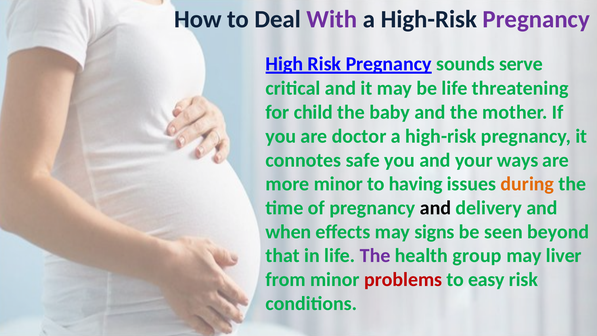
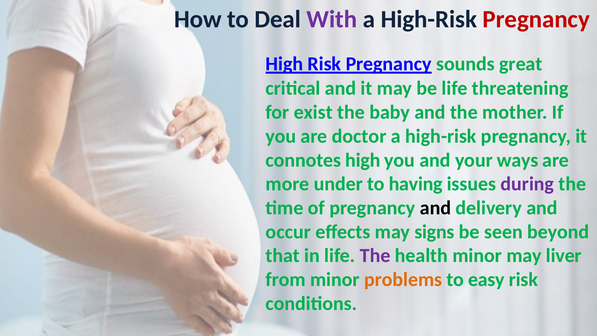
Pregnancy colour: purple -> red (536, 19)
serve: serve -> great (521, 64)
child: child -> exist (313, 112)
connotes safe: safe -> high (363, 160)
more minor: minor -> under (338, 184)
during colour: orange -> purple (527, 184)
when: when -> occur (288, 232)
health group: group -> minor (477, 256)
problems colour: red -> orange (403, 280)
